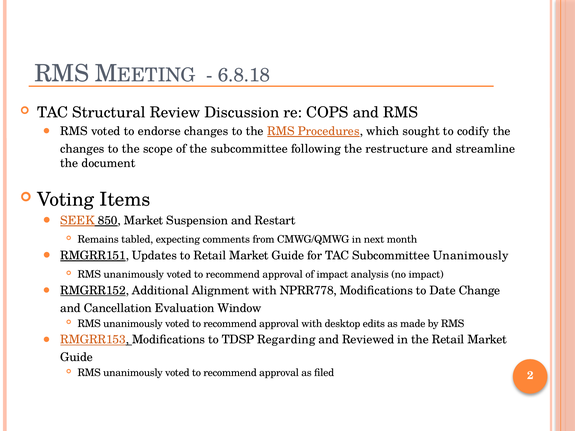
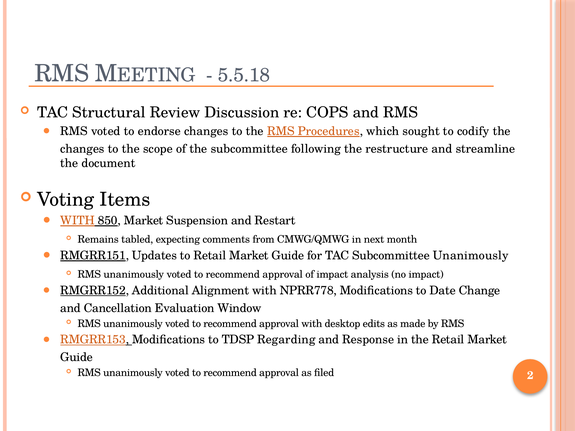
6.8.18: 6.8.18 -> 5.5.18 (244, 75)
SEEK: SEEK -> WITH (78, 221)
Reviewed: Reviewed -> Response (368, 340)
